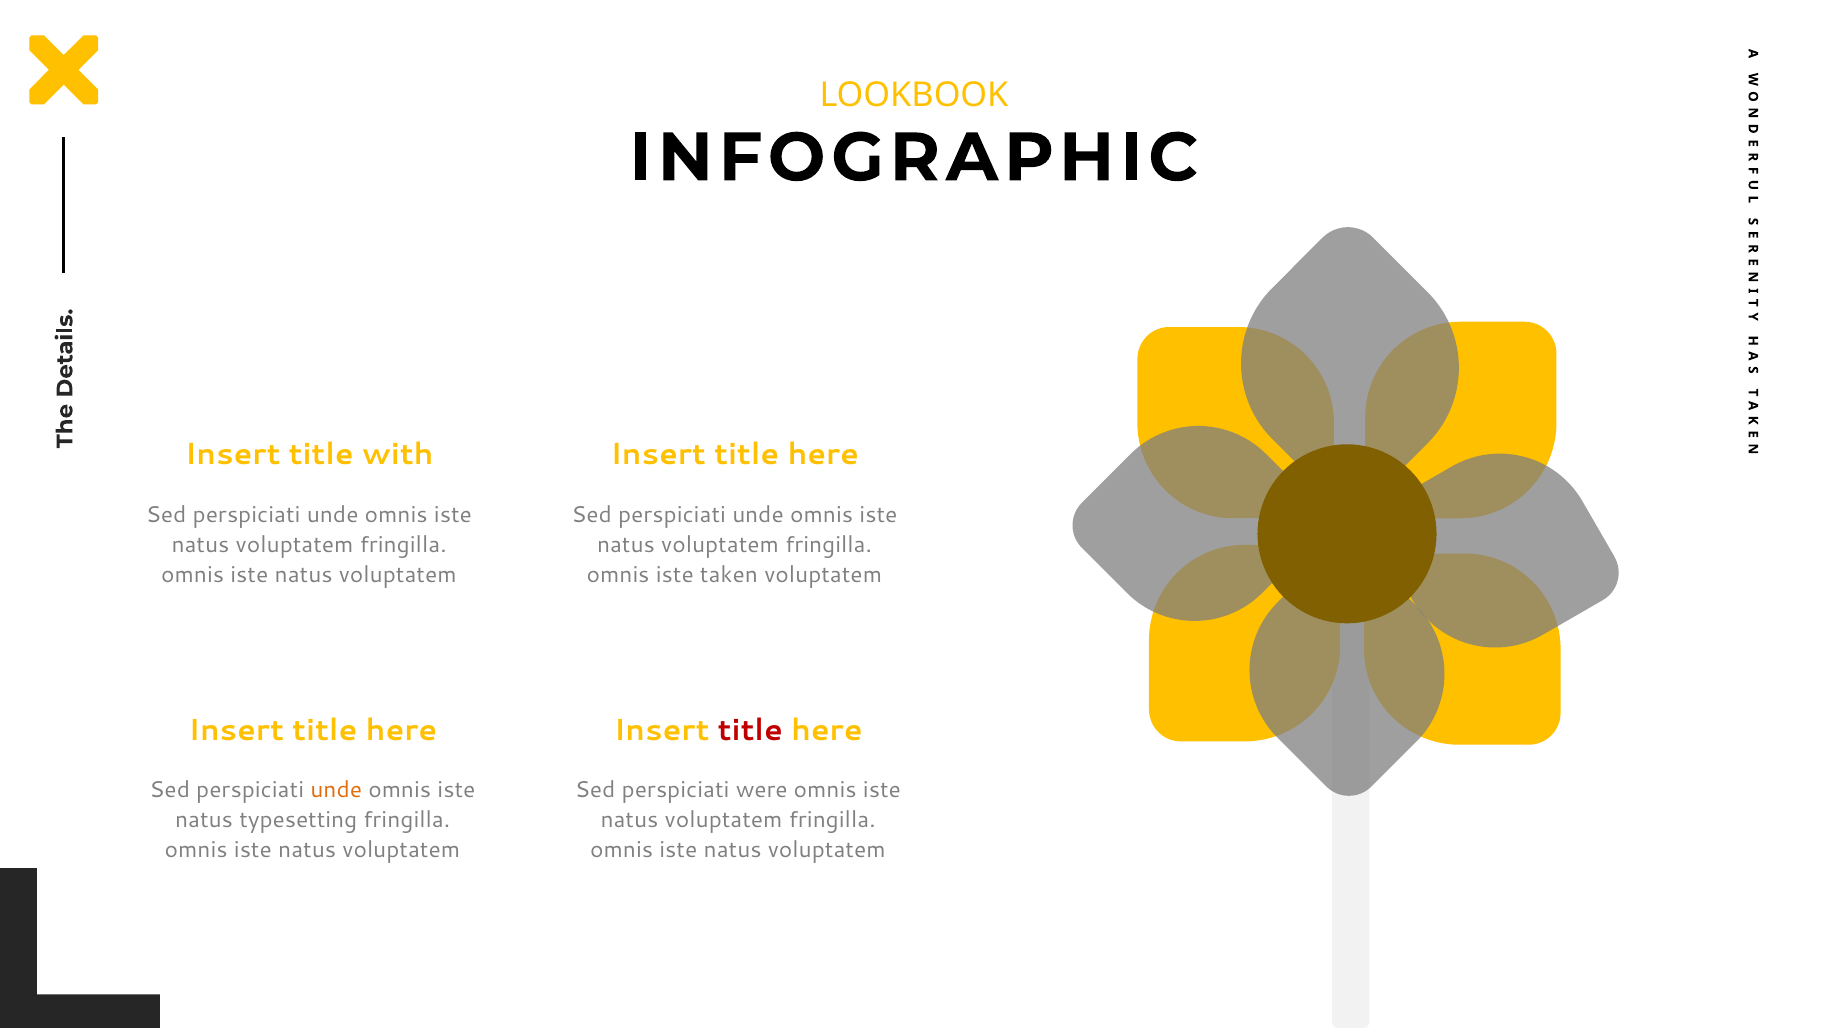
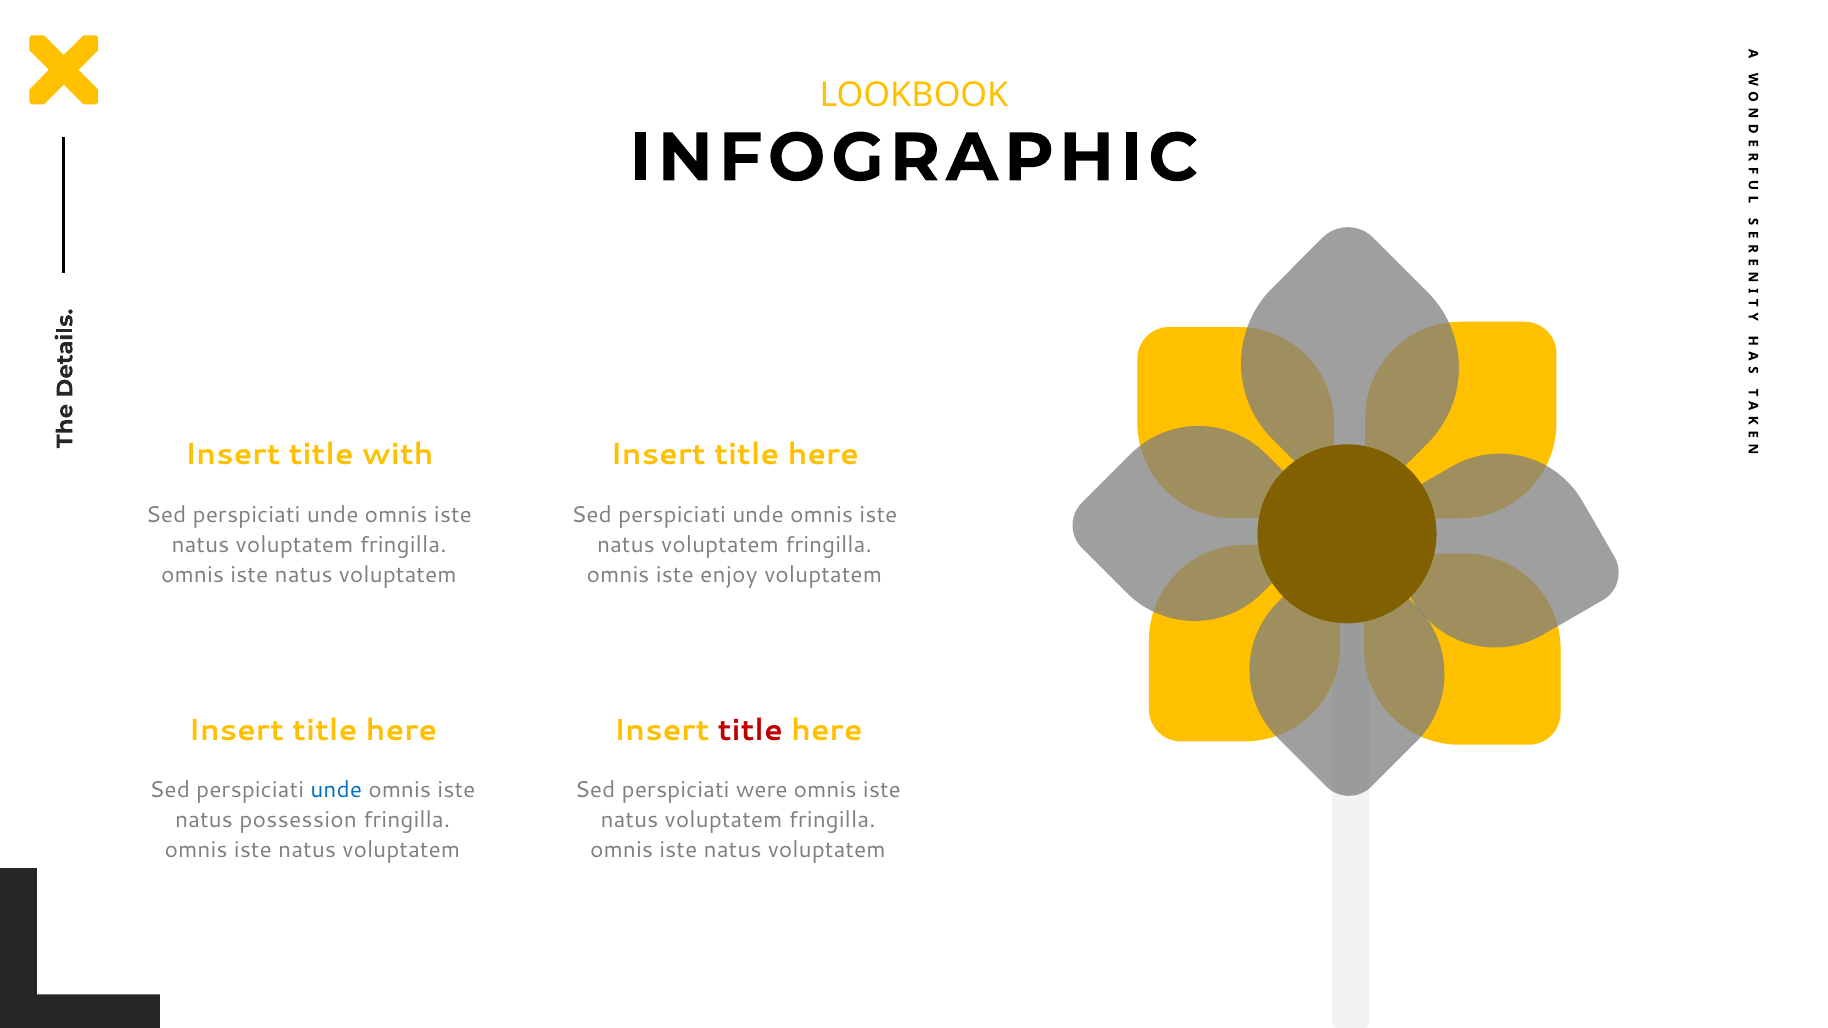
taken: taken -> enjoy (729, 575)
unde colour: orange -> blue (336, 790)
typesetting: typesetting -> possession (298, 820)
